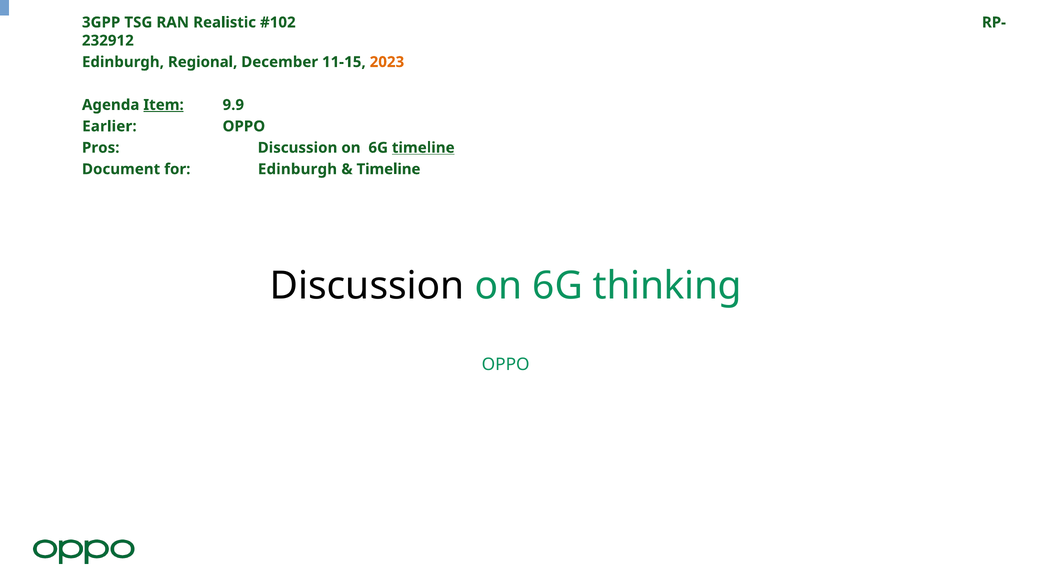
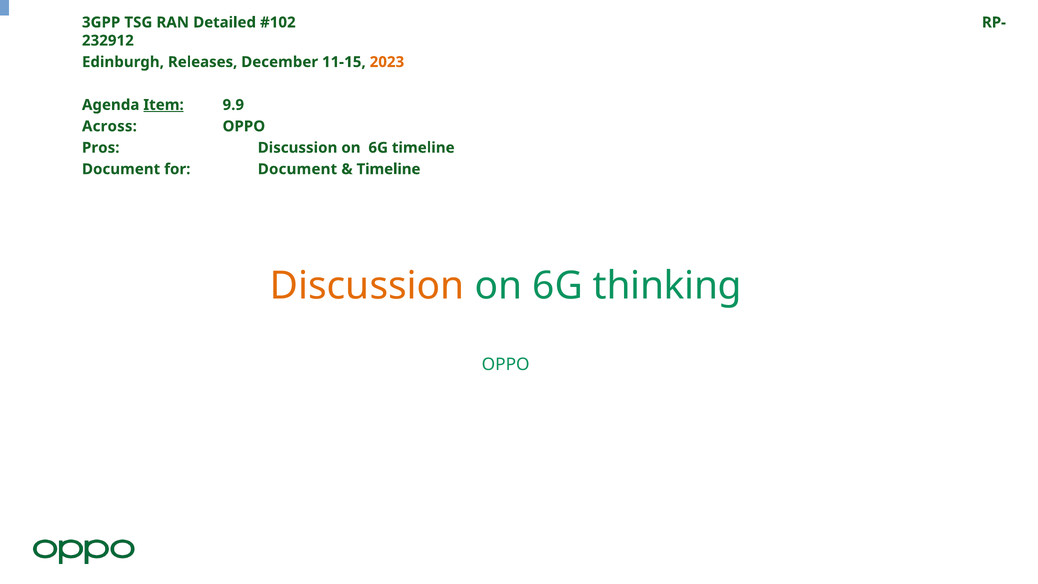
Realistic: Realistic -> Detailed (225, 22)
Regional: Regional -> Releases (203, 62)
Earlier: Earlier -> Across (109, 126)
timeline underline: present -> none (423, 148)
for Edinburgh: Edinburgh -> Document (297, 169)
Discussion colour: black -> orange (367, 286)
